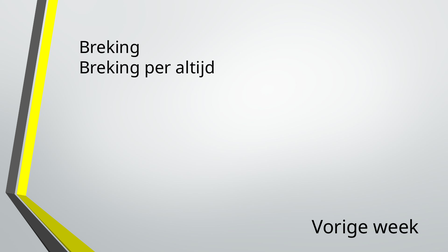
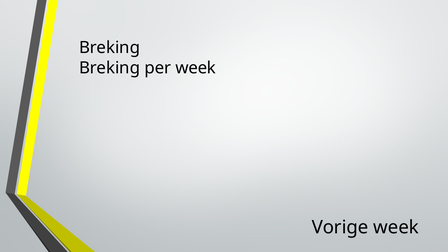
per altijd: altijd -> week (196, 68)
